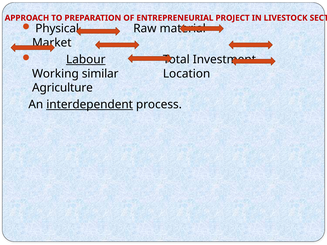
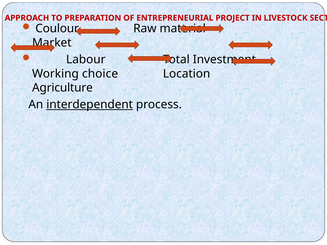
Physical: Physical -> Coulour (57, 29)
Labour underline: present -> none (86, 60)
similar: similar -> choice (100, 74)
